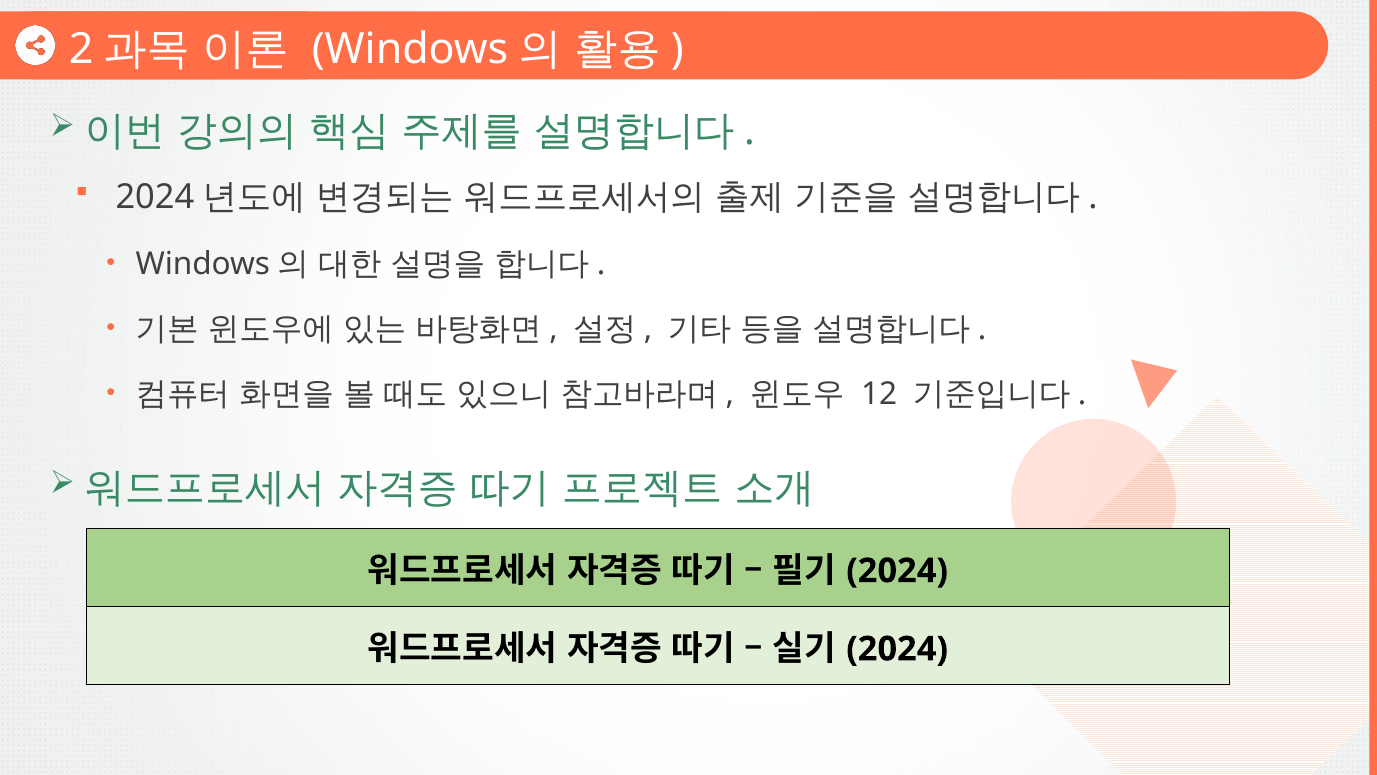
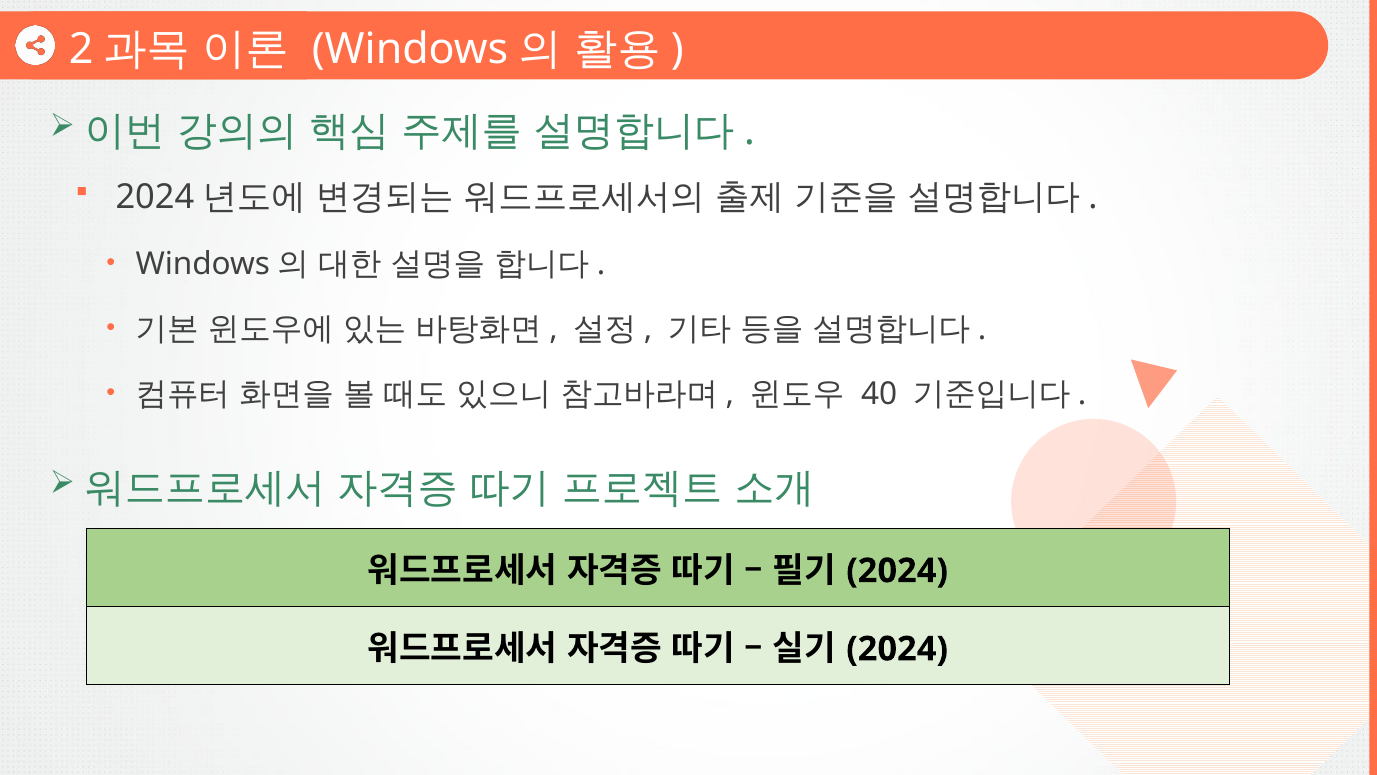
12: 12 -> 40 (879, 394)
